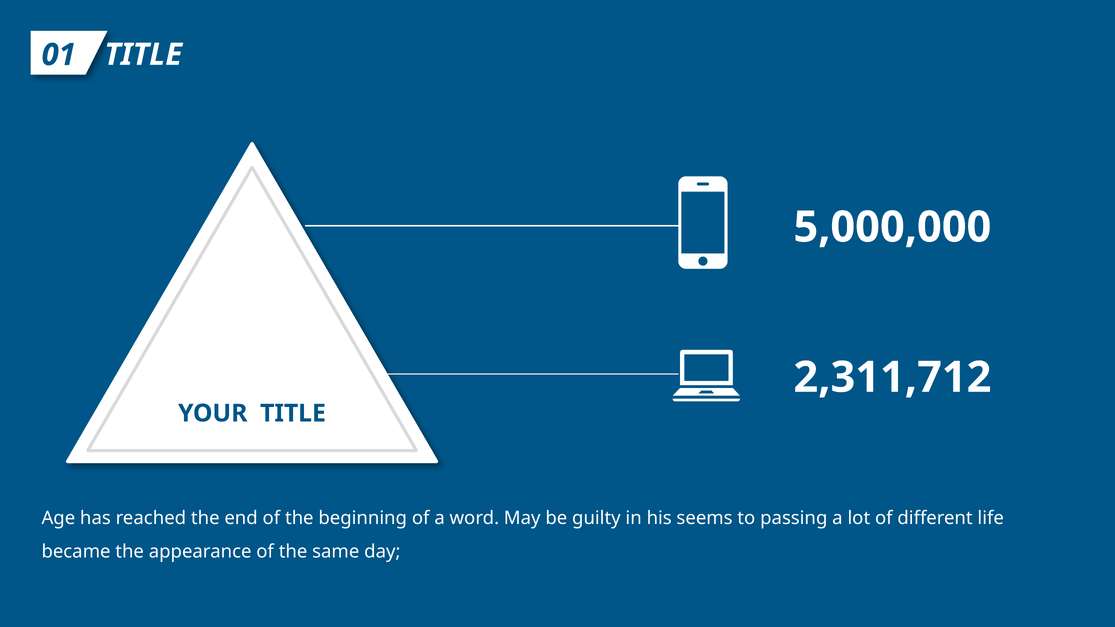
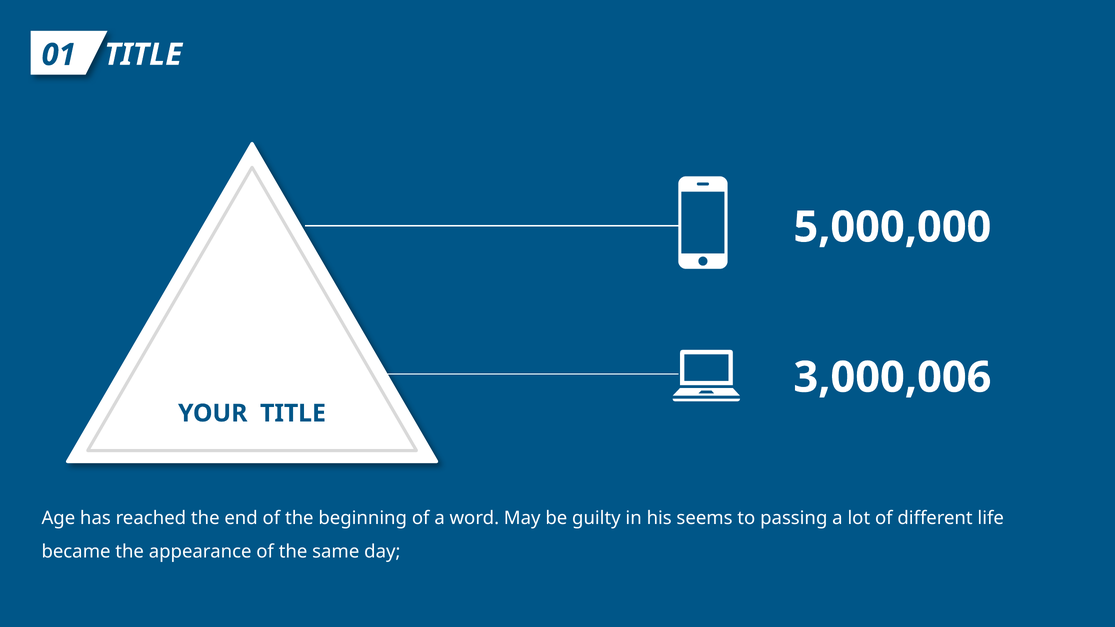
2,311,712: 2,311,712 -> 3,000,006 (892, 378)
